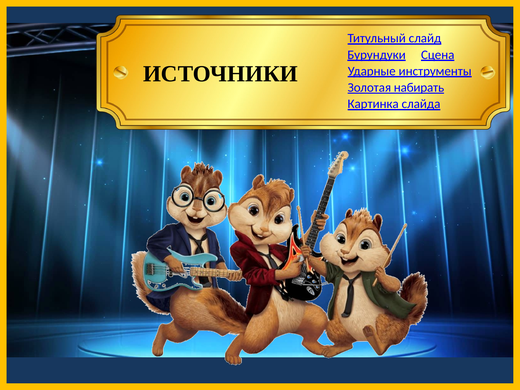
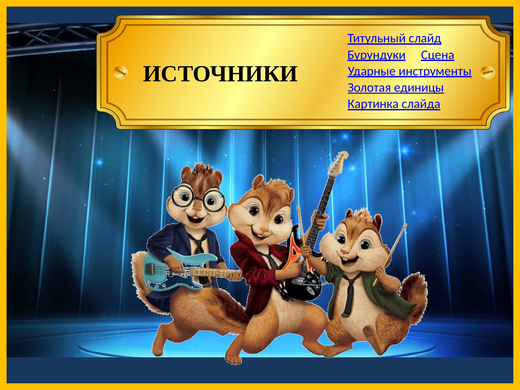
набирать: набирать -> единицы (419, 88)
